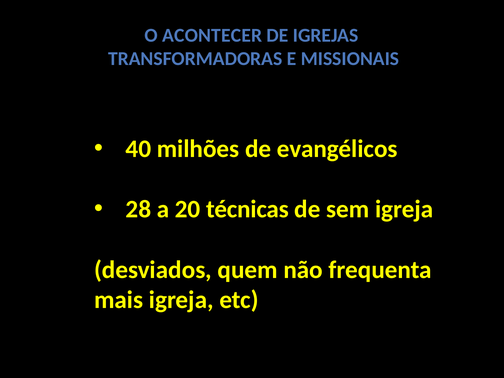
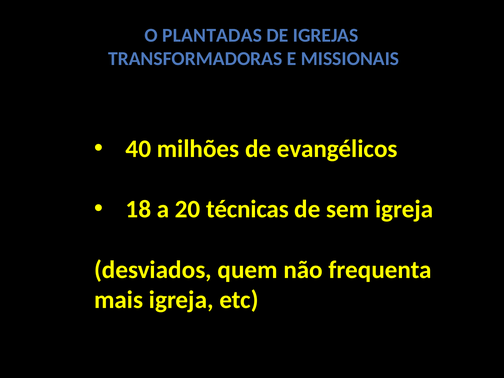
ACONTECER: ACONTECER -> PLANTADAS (212, 35)
28: 28 -> 18 (138, 209)
